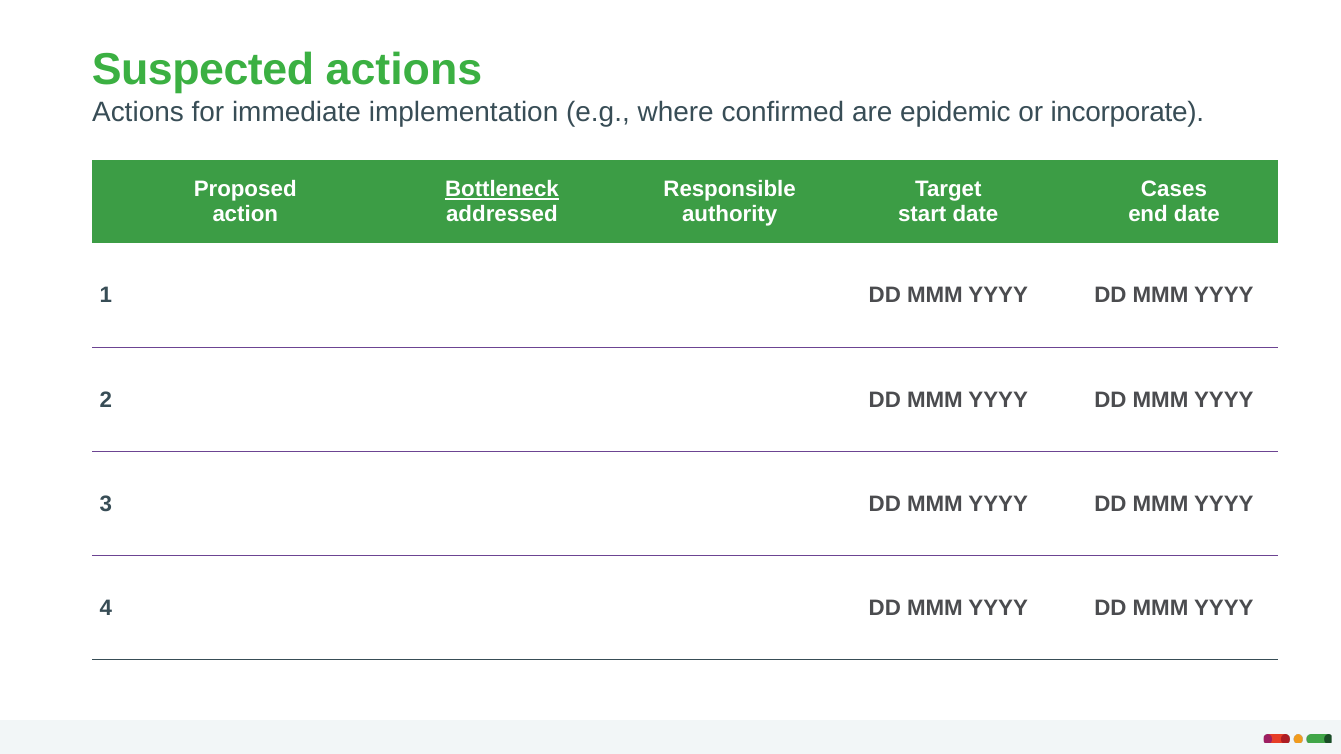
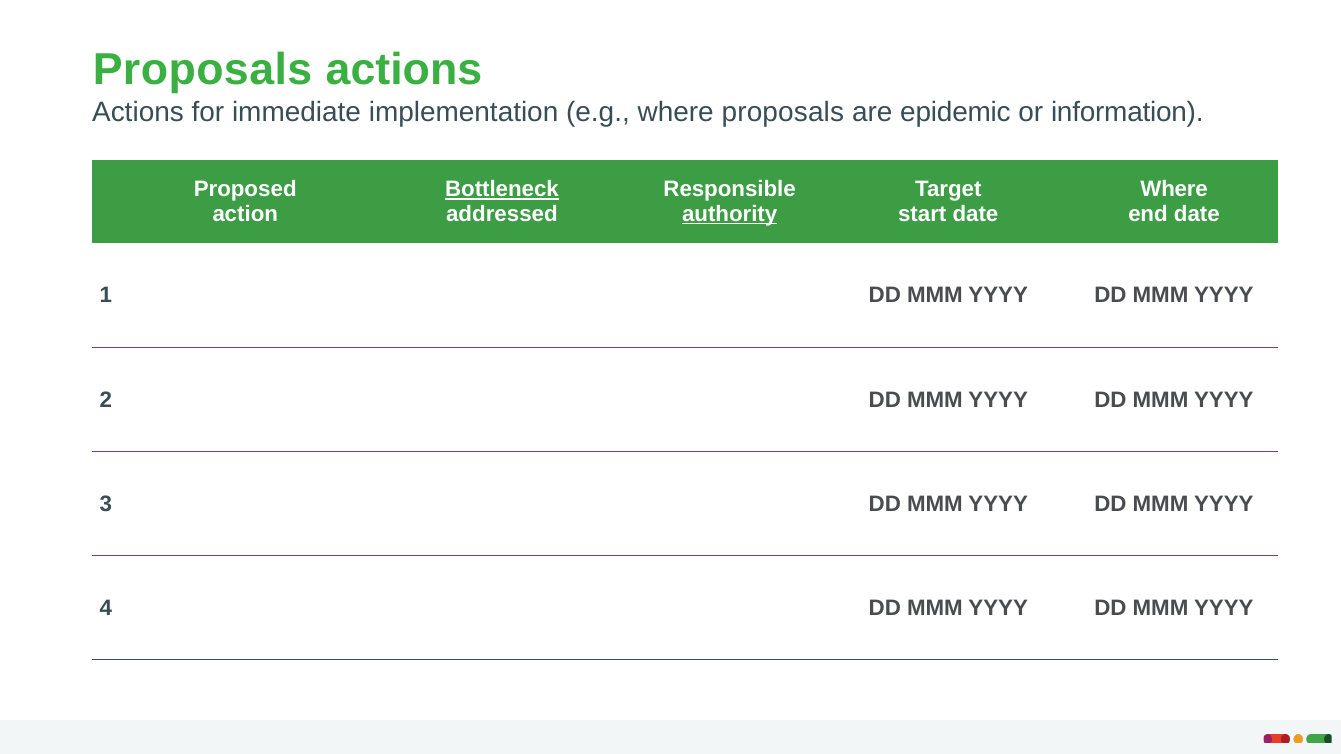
Suspected: Suspected -> Proposals (203, 70)
where confirmed: confirmed -> proposals (783, 113)
incorporate: incorporate -> information (1127, 113)
Cases: Cases -> Where (1174, 189)
authority underline: none -> present (730, 214)
